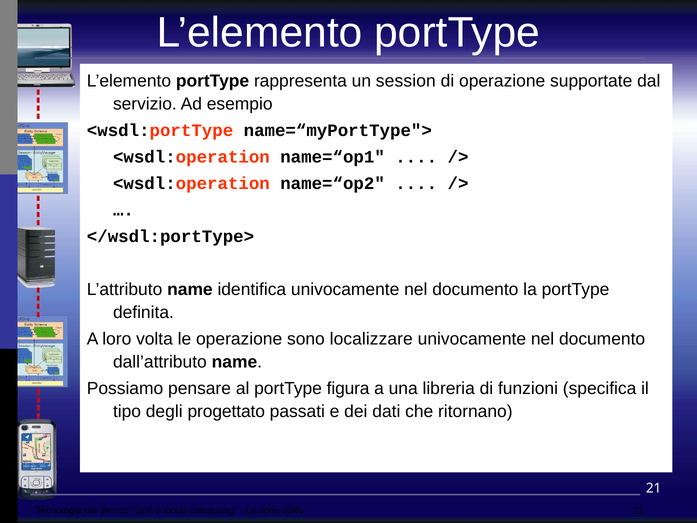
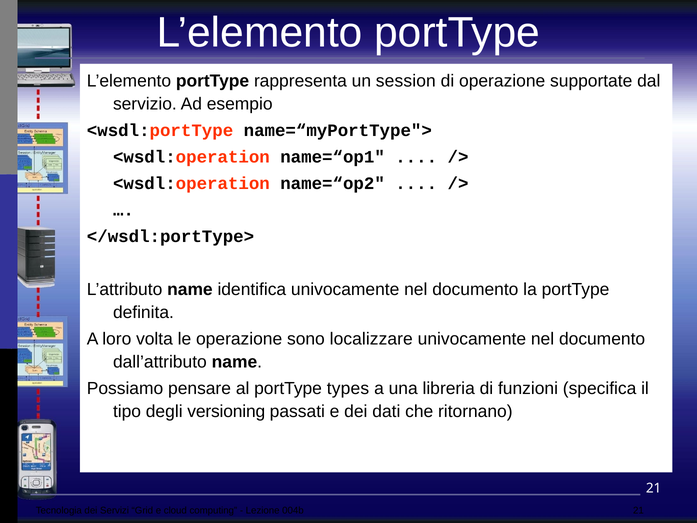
figura: figura -> types (348, 388)
progettato: progettato -> versioning (226, 411)
